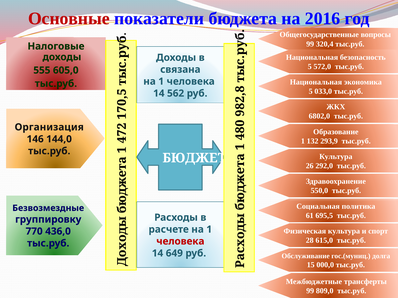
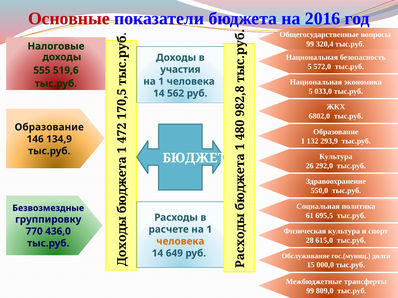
связана: связана -> участия (180, 70)
605,0: 605,0 -> 519,6 (66, 70)
Организация: Организация -> Образование (49, 127)
144,0: 144,0 -> 134,9 (59, 139)
человека colour: red -> orange (180, 242)
